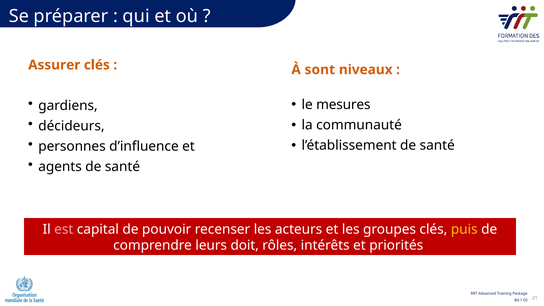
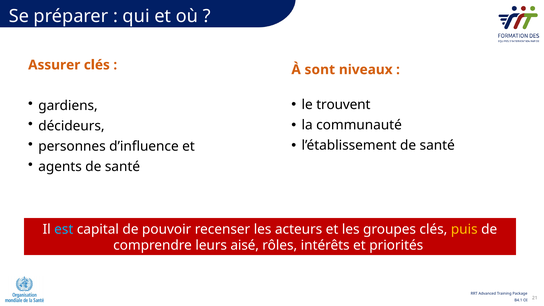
mesures: mesures -> trouvent (343, 105)
est colour: pink -> light blue (64, 229)
doit: doit -> aisé (245, 245)
